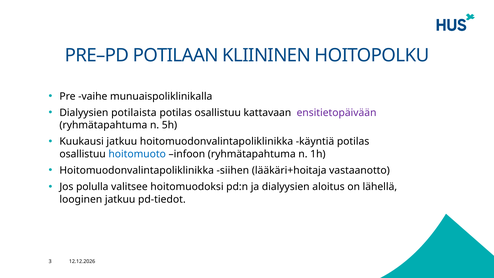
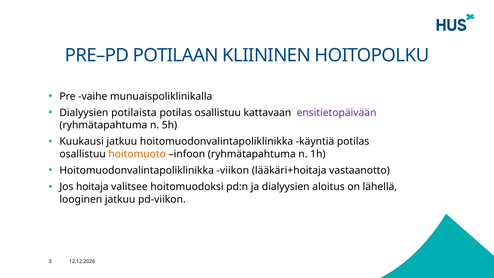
hoitomuoto colour: blue -> orange (137, 154)
siihen: siihen -> viikon (233, 170)
polulla: polulla -> hoitaja (92, 187)
pd-tiedot: pd-tiedot -> pd-viikon (162, 199)
